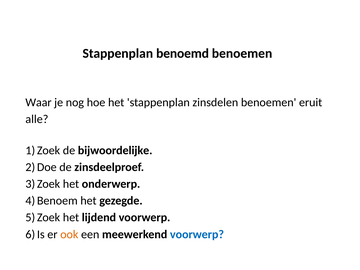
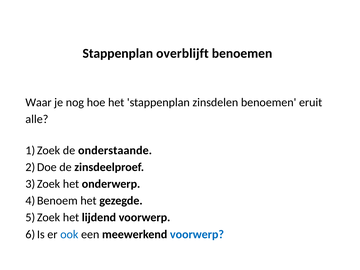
benoemd: benoemd -> overblijft (182, 53)
bijwoordelijke: bijwoordelijke -> onderstaande (115, 150)
ook colour: orange -> blue (69, 234)
